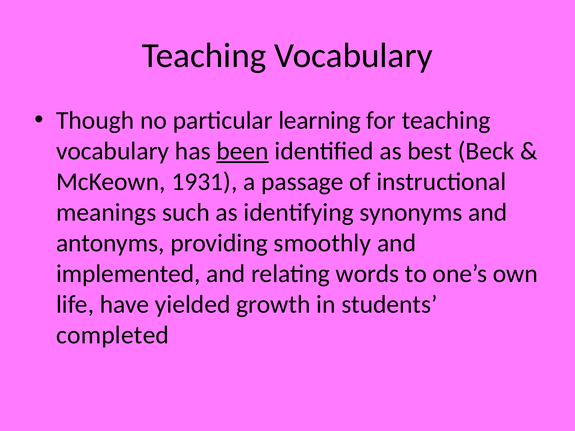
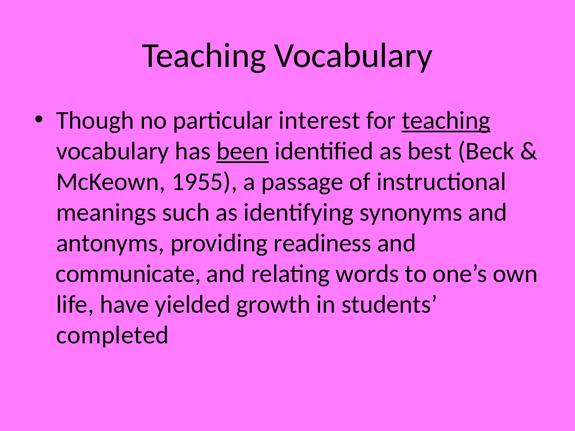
learning: learning -> interest (319, 121)
teaching underline: none -> present (446, 121)
1931: 1931 -> 1955 (204, 182)
smoothly: smoothly -> readiness (323, 243)
implemented: implemented -> communicate (128, 274)
